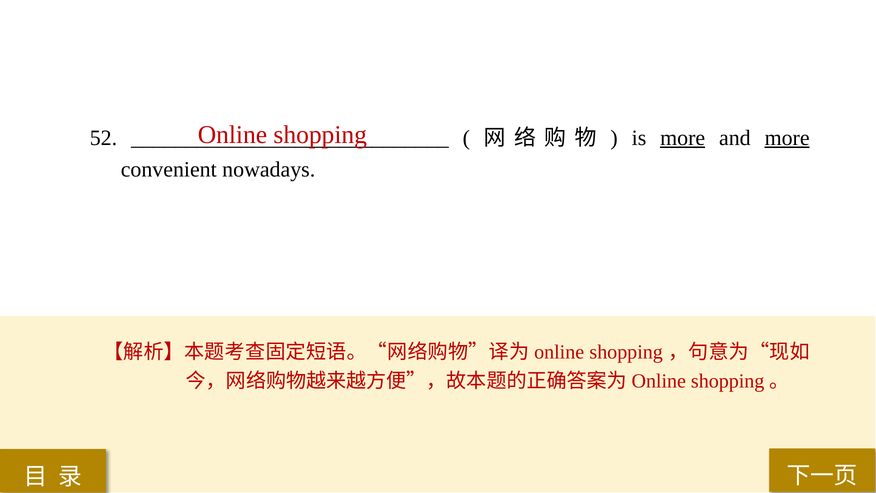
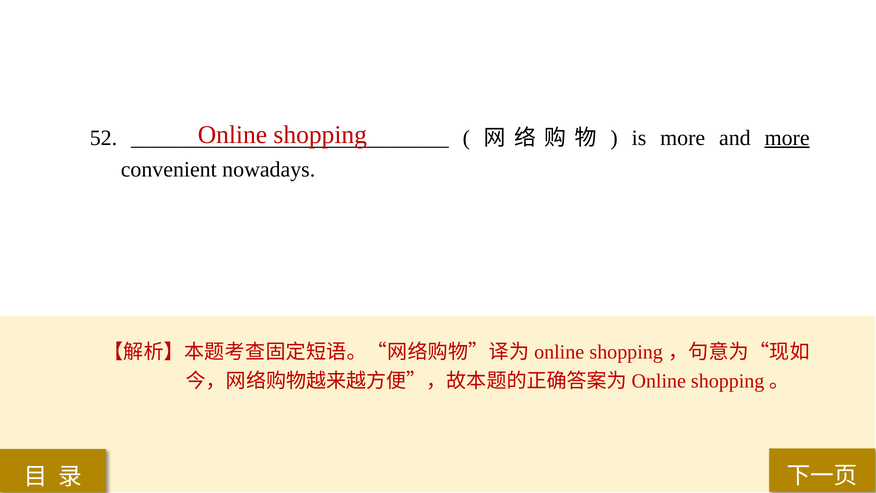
more underline: present -> none (683, 138)
